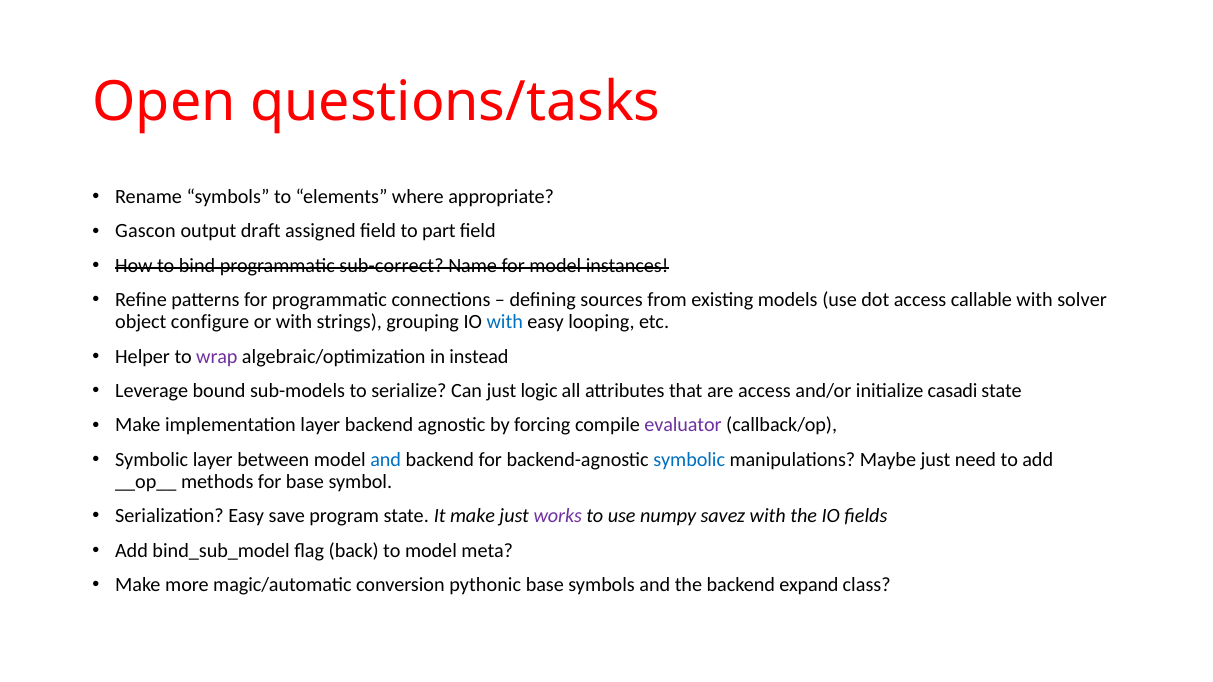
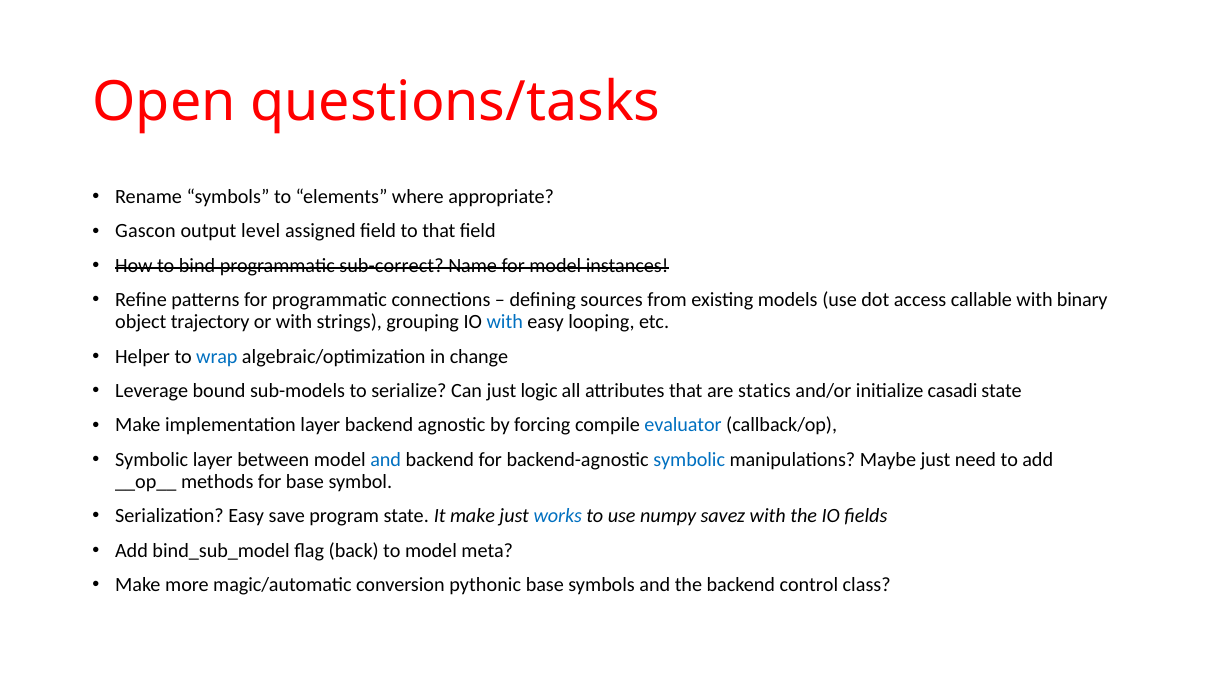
draft: draft -> level (261, 231)
to part: part -> that (439, 231)
solver: solver -> binary (1082, 300)
configure: configure -> trajectory (210, 322)
wrap colour: purple -> blue (217, 357)
instead: instead -> change (479, 357)
are access: access -> statics (764, 391)
evaluator colour: purple -> blue (683, 425)
works colour: purple -> blue (558, 516)
expand: expand -> control (809, 585)
